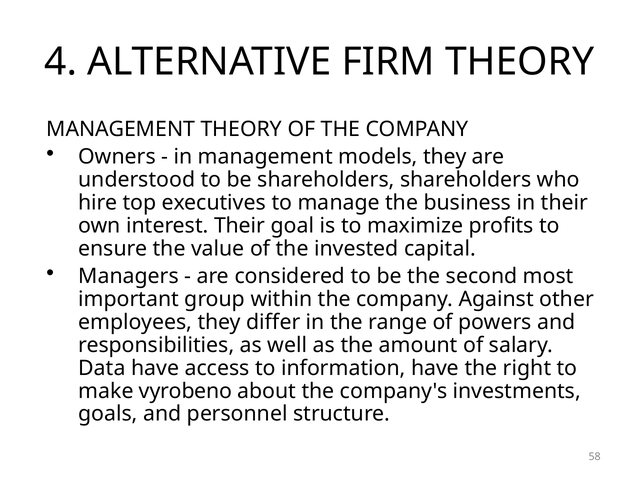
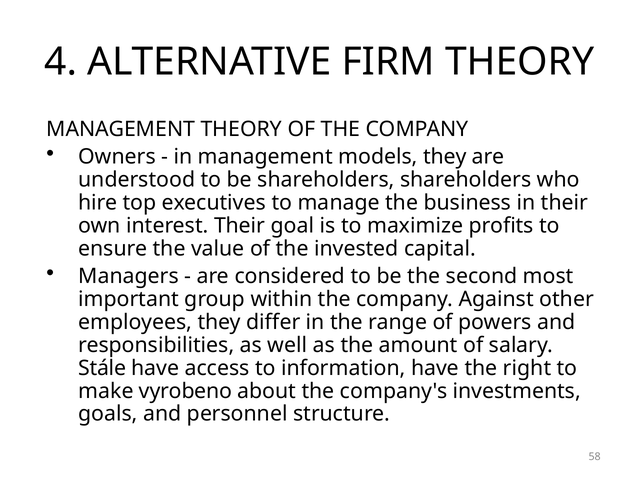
Data: Data -> Stále (102, 368)
